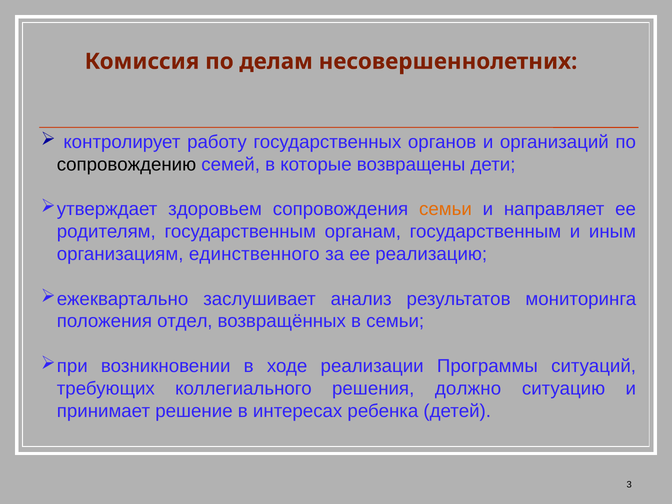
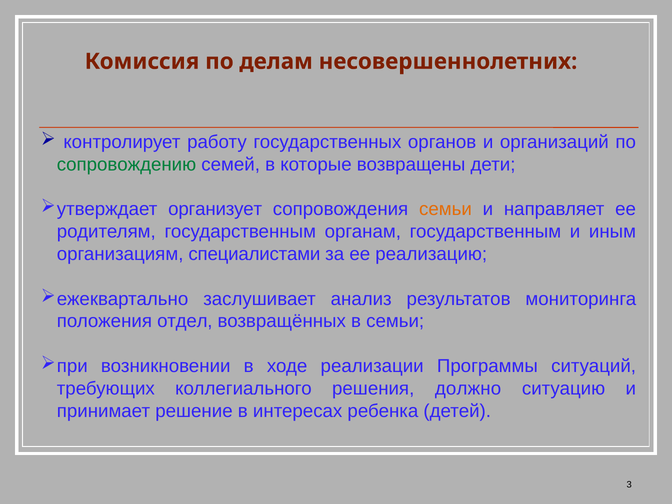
сопровождению colour: black -> green (126, 164)
здоровьем: здоровьем -> организует (215, 209)
единственного: единственного -> специалистами (254, 254)
